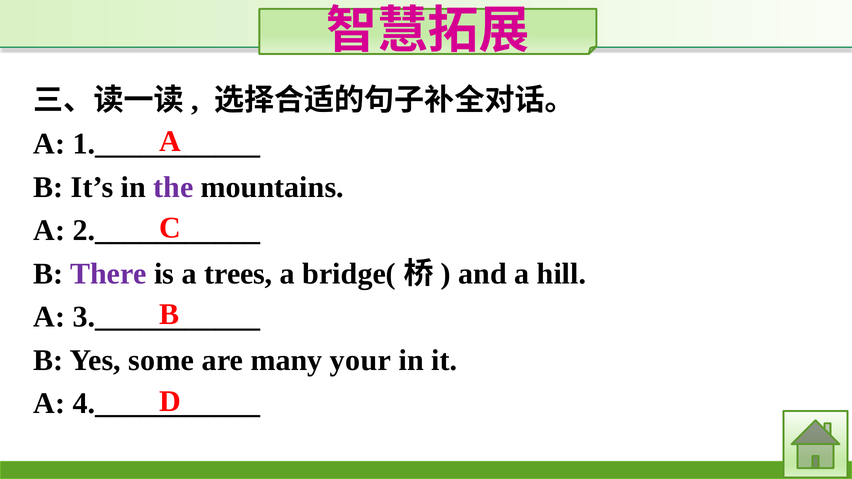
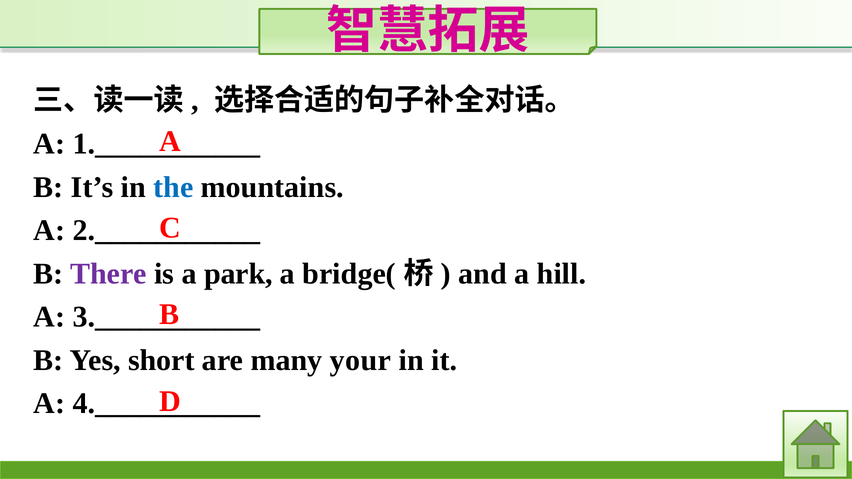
the colour: purple -> blue (173, 187)
trees: trees -> park (238, 274)
some: some -> short (161, 360)
